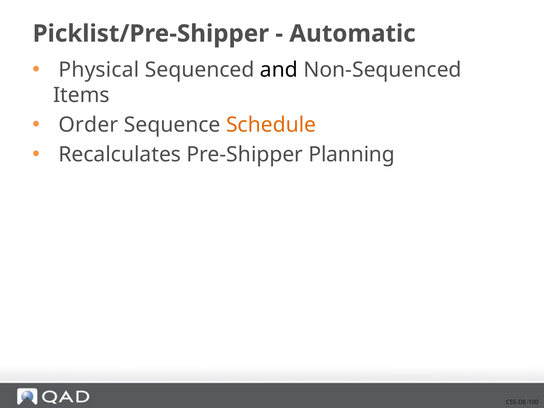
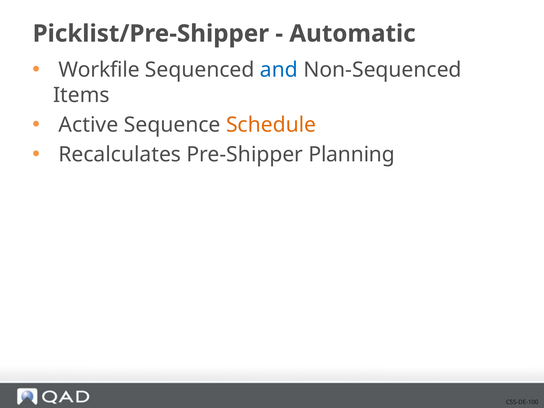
Physical: Physical -> Workfile (99, 70)
and colour: black -> blue (279, 70)
Order: Order -> Active (88, 125)
